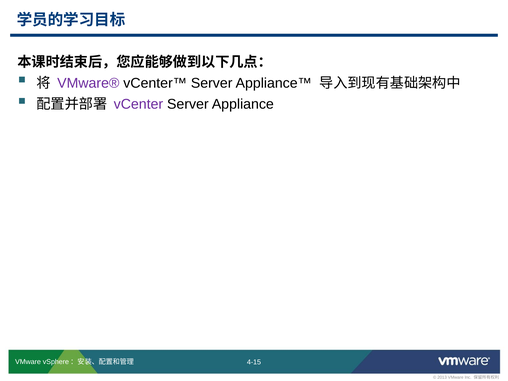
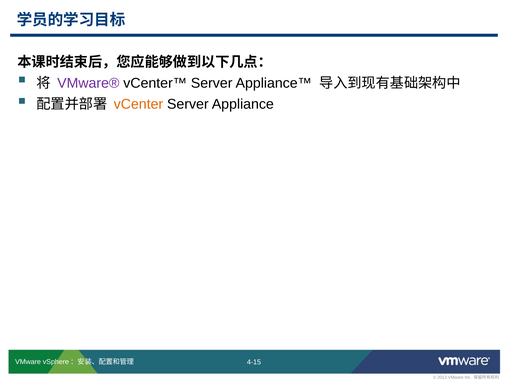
vCenter colour: purple -> orange (138, 104)
